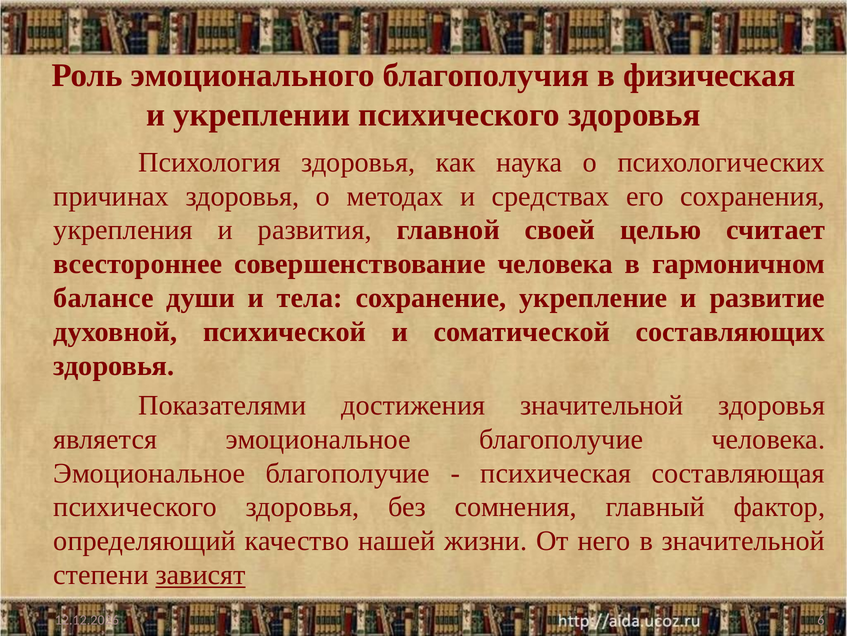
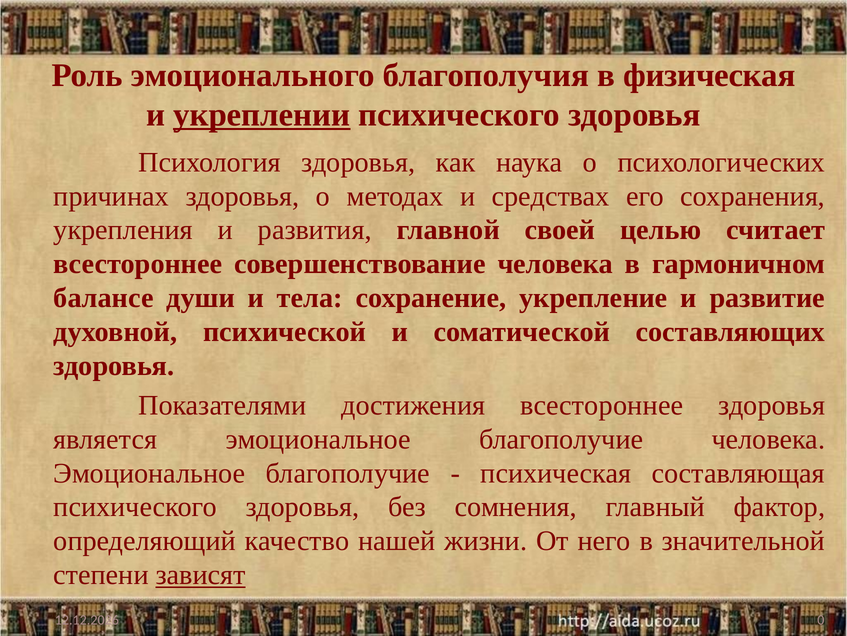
укреплении underline: none -> present (262, 115)
достижения значительной: значительной -> всестороннее (602, 405)
6: 6 -> 0 (821, 619)
